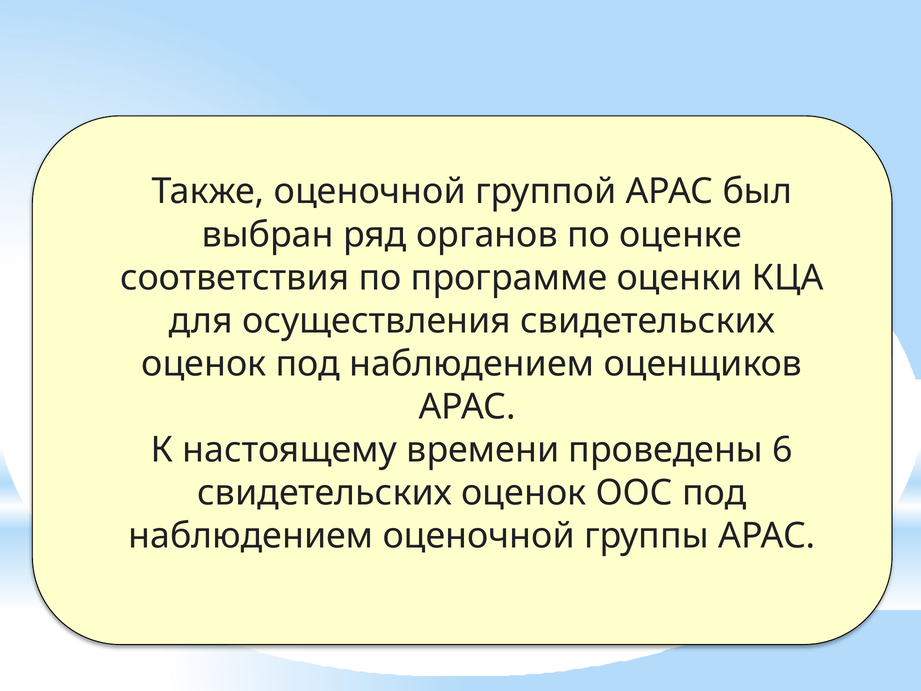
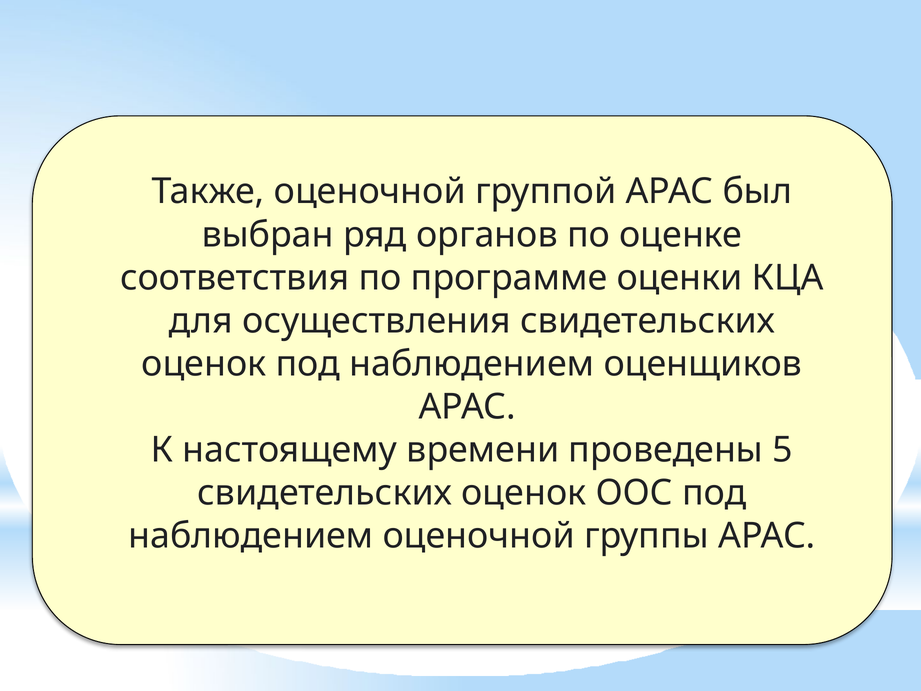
6: 6 -> 5 (783, 450)
